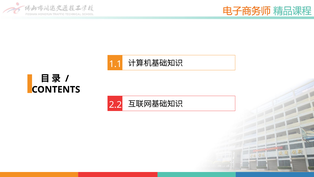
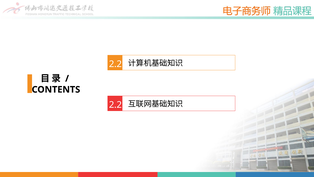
1.1: 1.1 -> 2.2 (115, 64)
